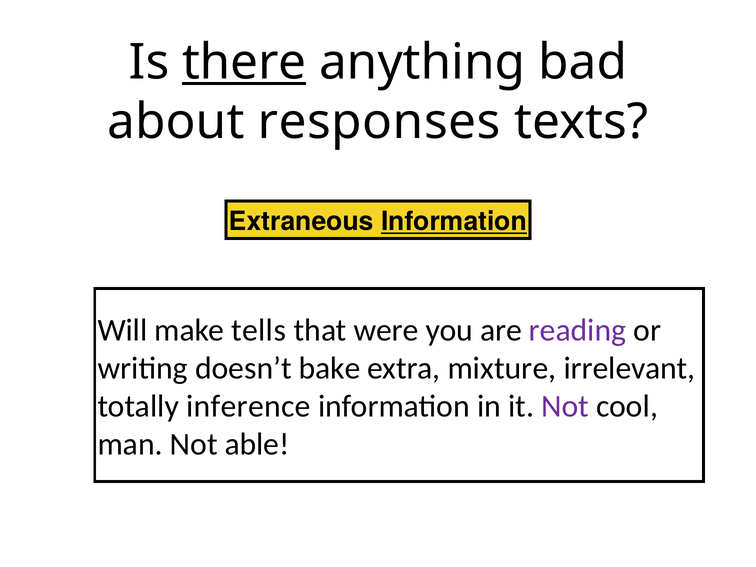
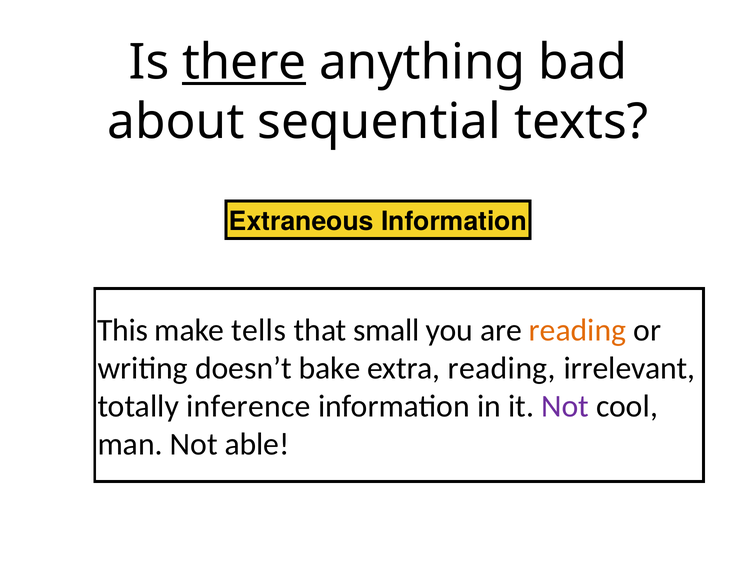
responses: responses -> sequential (379, 122)
Information underline: present -> none (454, 222)
Will: Will -> This (123, 330)
were: were -> small (386, 330)
reading colour: purple -> orange (578, 330)
extra mixture: mixture -> reading (502, 368)
